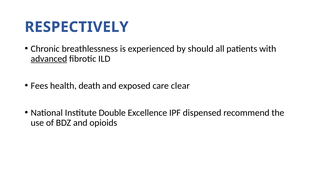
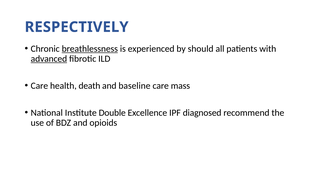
breathlessness underline: none -> present (90, 49)
Fees: Fees -> Care (39, 86)
exposed: exposed -> baseline (134, 86)
clear: clear -> mass (180, 86)
dispensed: dispensed -> diagnosed (202, 112)
